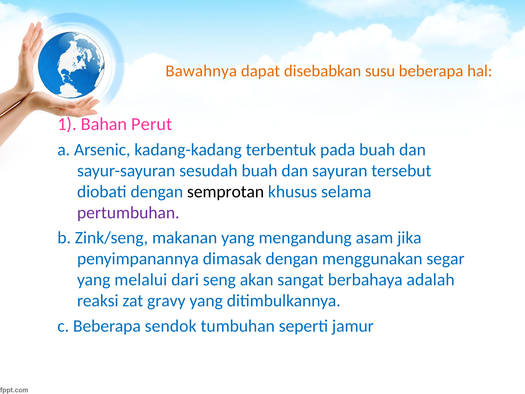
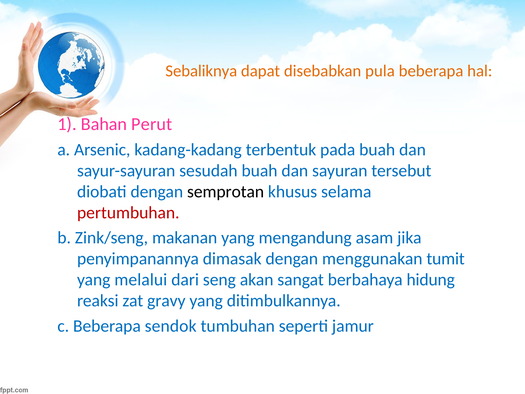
Bawahnya: Bawahnya -> Sebaliknya (201, 71)
susu: susu -> pula (380, 71)
pertumbuhan colour: purple -> red (128, 213)
segar: segar -> tumit (446, 259)
adalah: adalah -> hidung (431, 280)
